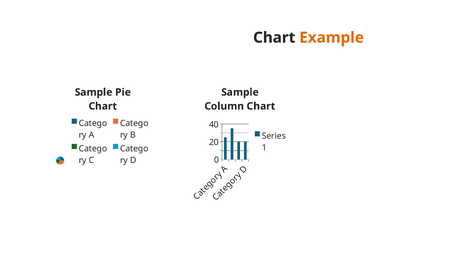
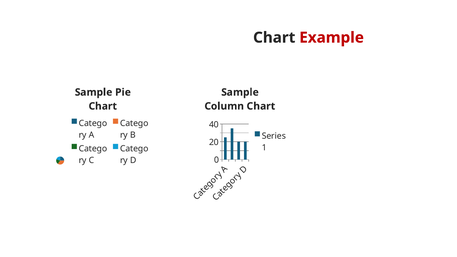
Example colour: orange -> red (332, 38)
